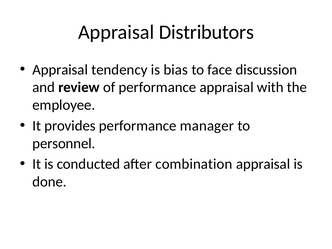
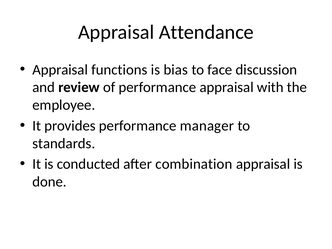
Distributors: Distributors -> Attendance (206, 32)
tendency: tendency -> functions (119, 70)
personnel: personnel -> standards (64, 143)
